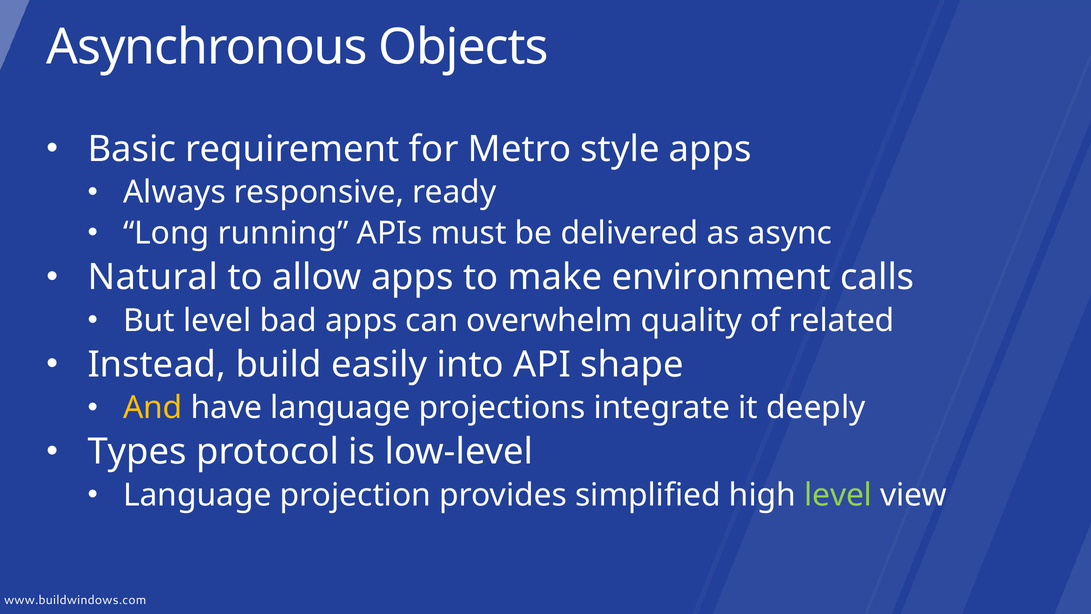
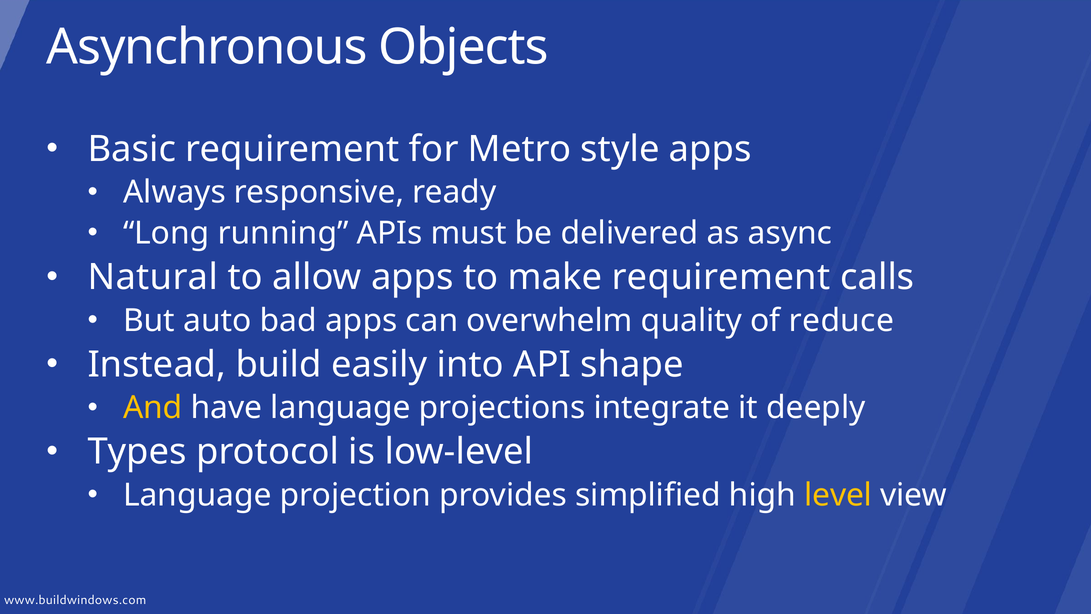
make environment: environment -> requirement (721, 277)
But level: level -> auto (217, 320)
related: related -> reduce (841, 320)
level colour: light green -> yellow (838, 495)
